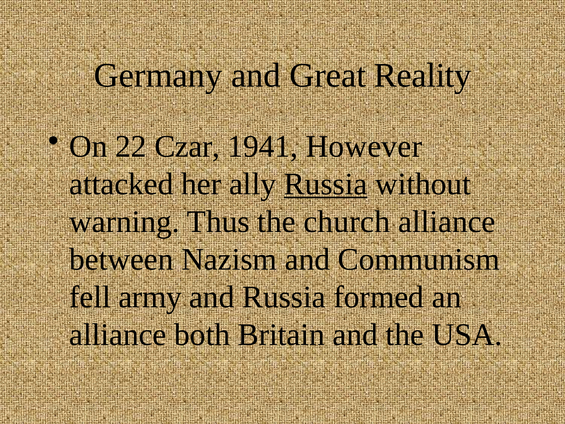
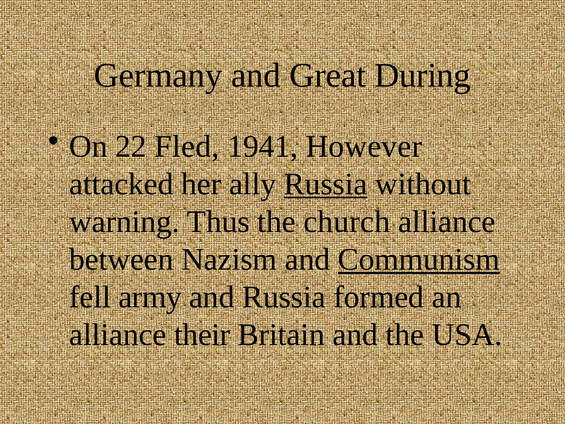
Reality: Reality -> During (423, 75)
Czar: Czar -> Fled (187, 146)
Communism underline: none -> present (419, 259)
both: both -> their (202, 335)
